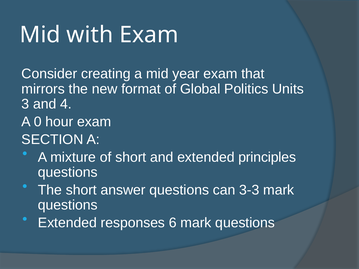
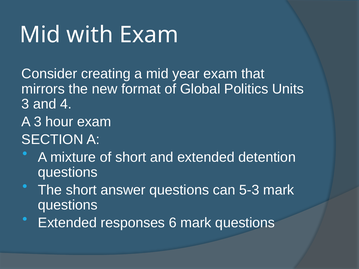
A 0: 0 -> 3 (38, 122)
principles: principles -> detention (267, 157)
3-3: 3-3 -> 5-3 (249, 190)
